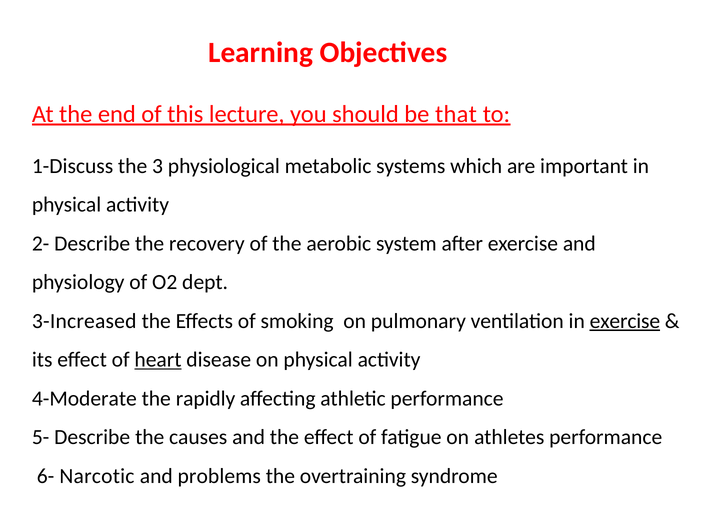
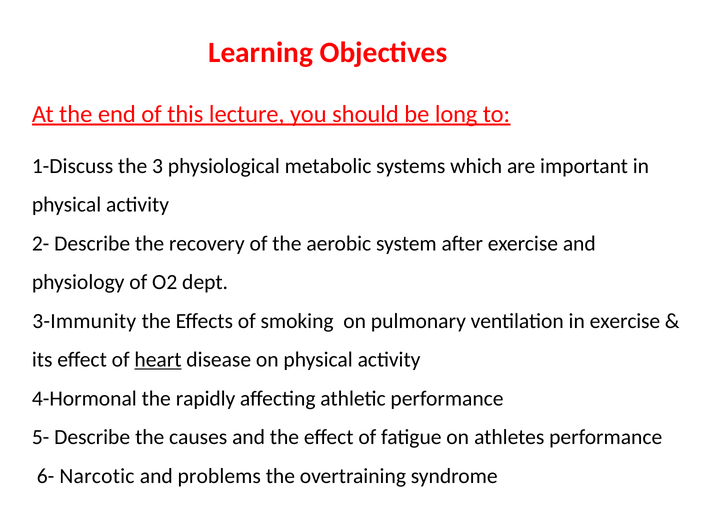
that: that -> long (456, 114)
3-Increased: 3-Increased -> 3-Immunity (84, 321)
exercise underline: present -> none (625, 321)
4-Moderate: 4-Moderate -> 4-Hormonal (84, 399)
